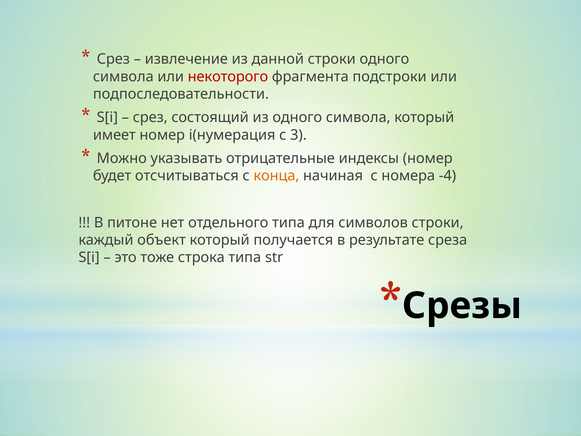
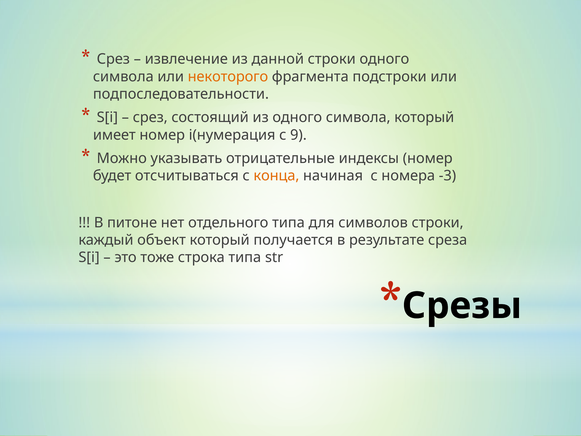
некоторого colour: red -> orange (228, 77)
3: 3 -> 9 (298, 135)
-4: -4 -> -3 (447, 176)
